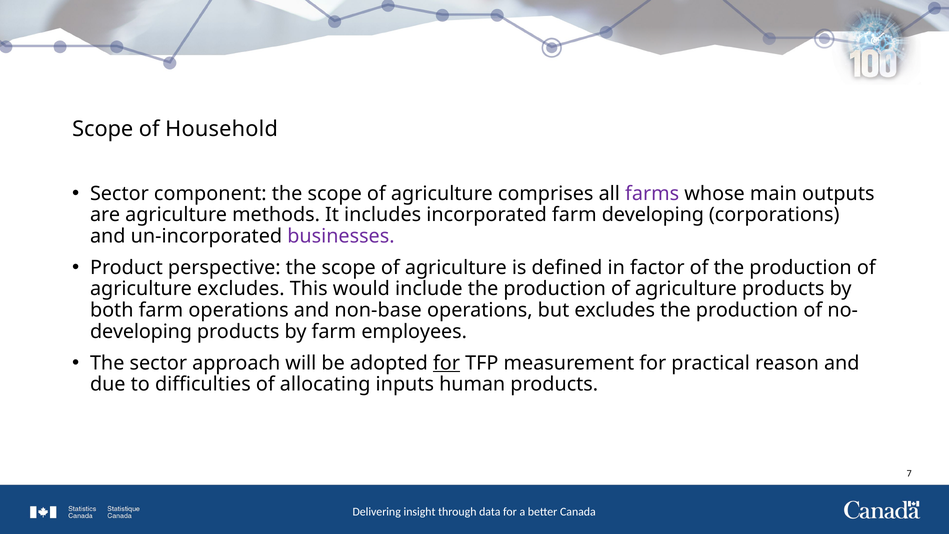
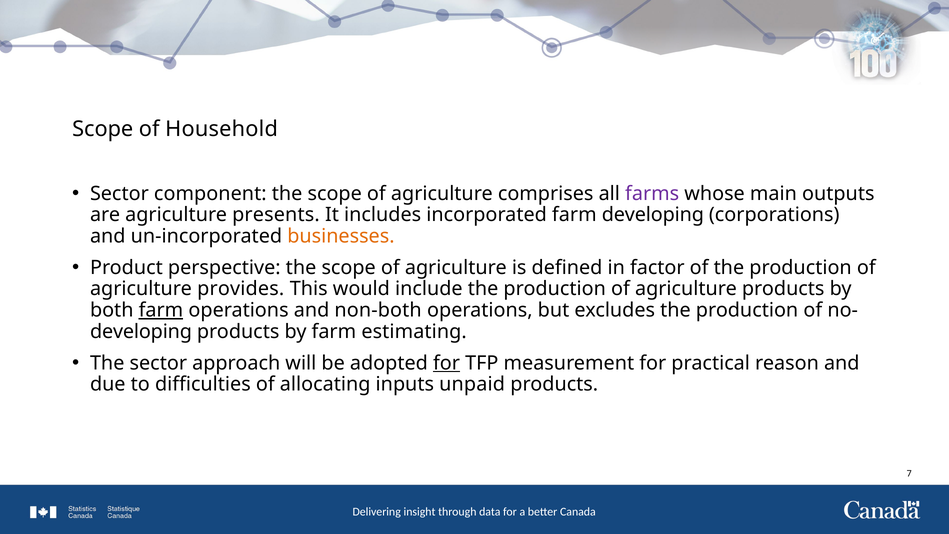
methods: methods -> presents (276, 215)
businesses colour: purple -> orange (341, 236)
agriculture excludes: excludes -> provides (241, 289)
farm underline: none -> present (161, 310)
non-base: non-base -> non-both (378, 310)
employees: employees -> estimating (414, 332)
human: human -> unpaid (472, 384)
